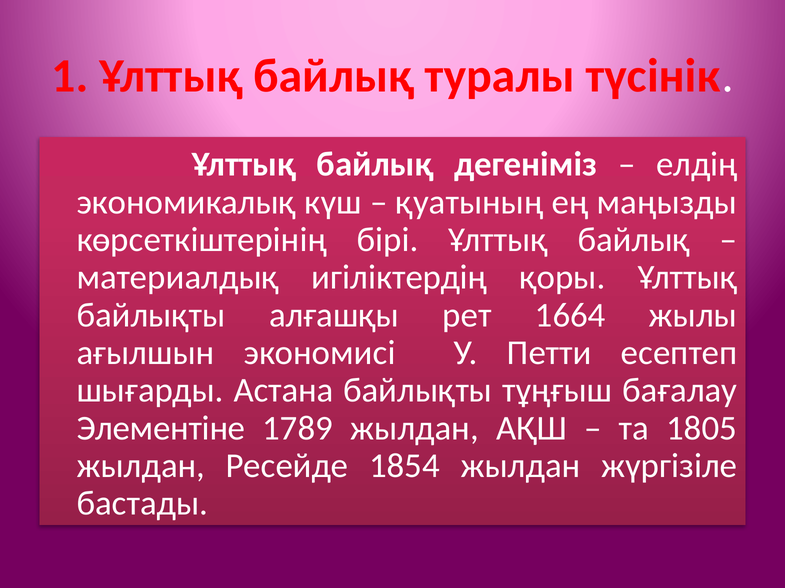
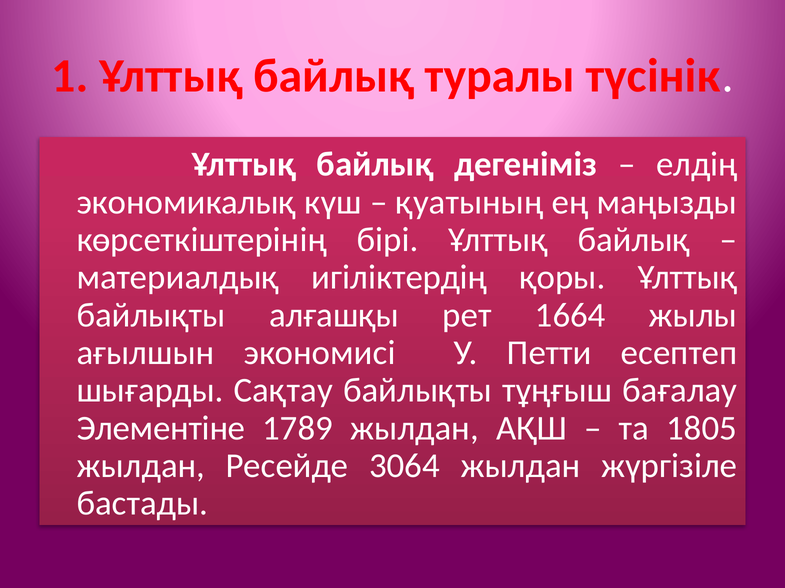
Астана: Астана -> Сақтау (283, 391)
1854: 1854 -> 3064 (404, 466)
